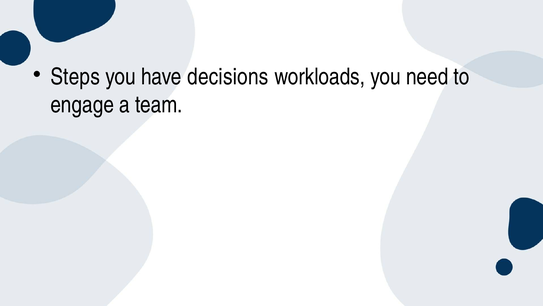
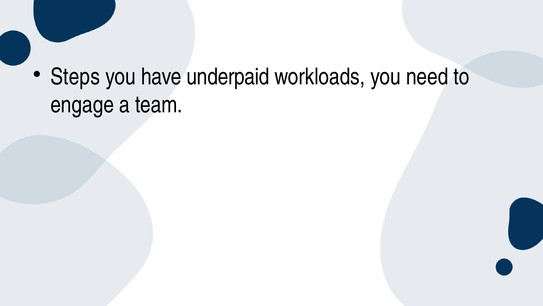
decisions: decisions -> underpaid (228, 77)
